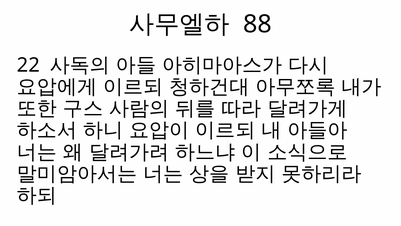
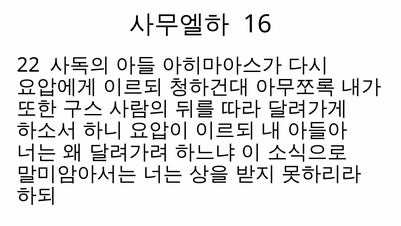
88: 88 -> 16 (257, 24)
